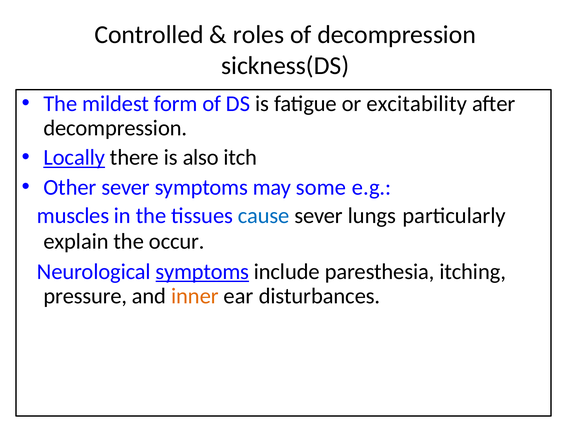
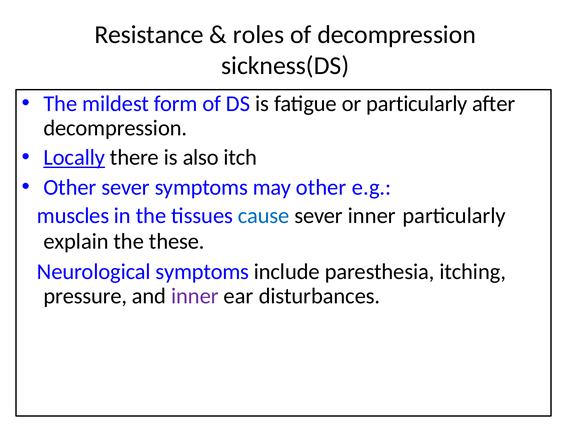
Controlled: Controlled -> Resistance (149, 35)
or excitability: excitability -> particularly (417, 104)
may some: some -> other (321, 187)
sever lungs: lungs -> inner (372, 216)
occur: occur -> these (177, 241)
symptoms underline: present -> none (202, 272)
inner colour: orange -> purple (195, 296)
